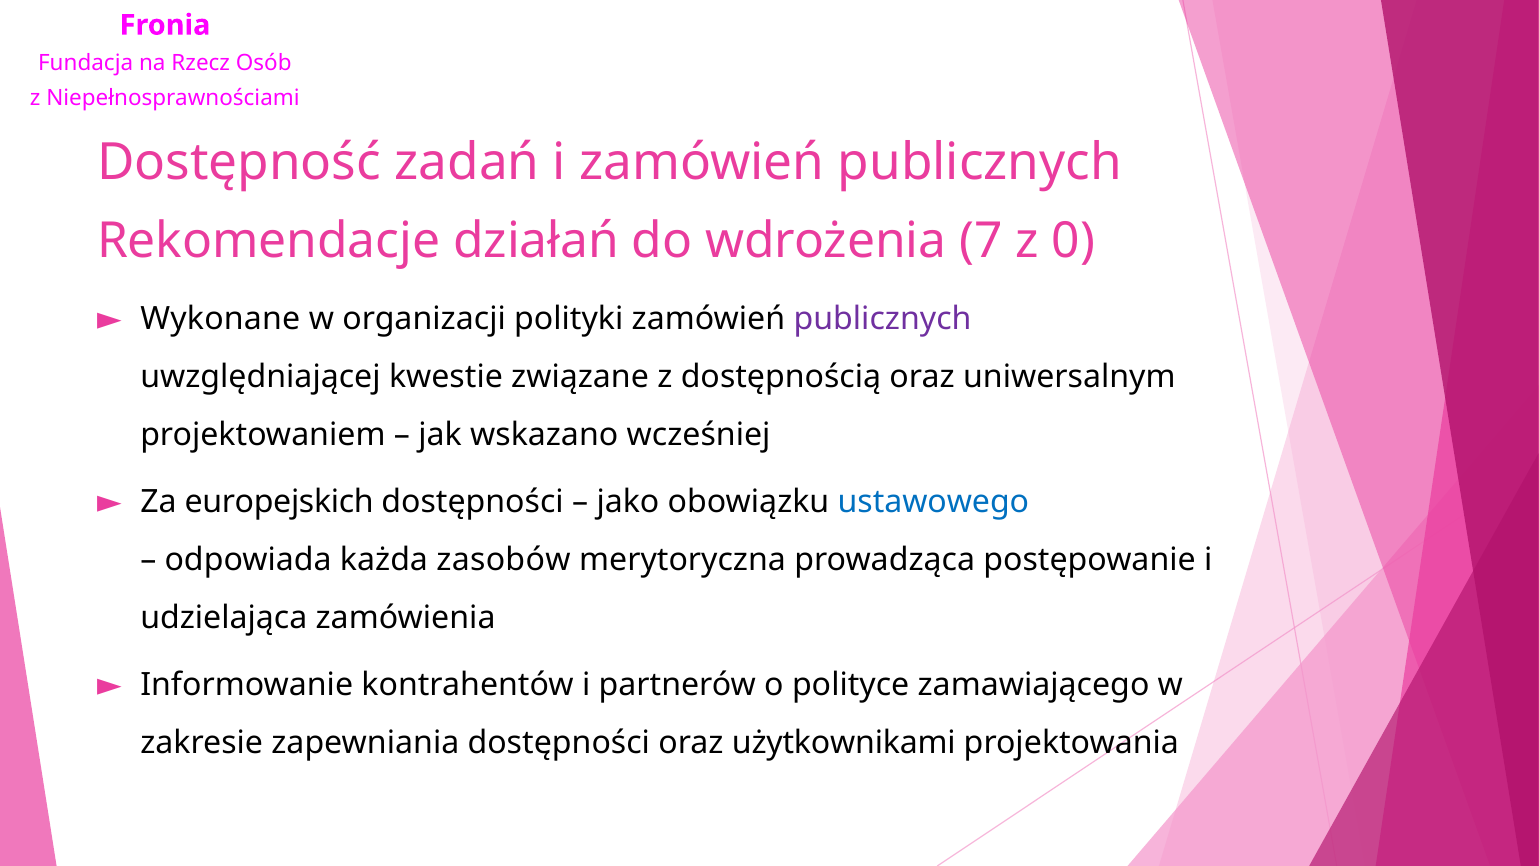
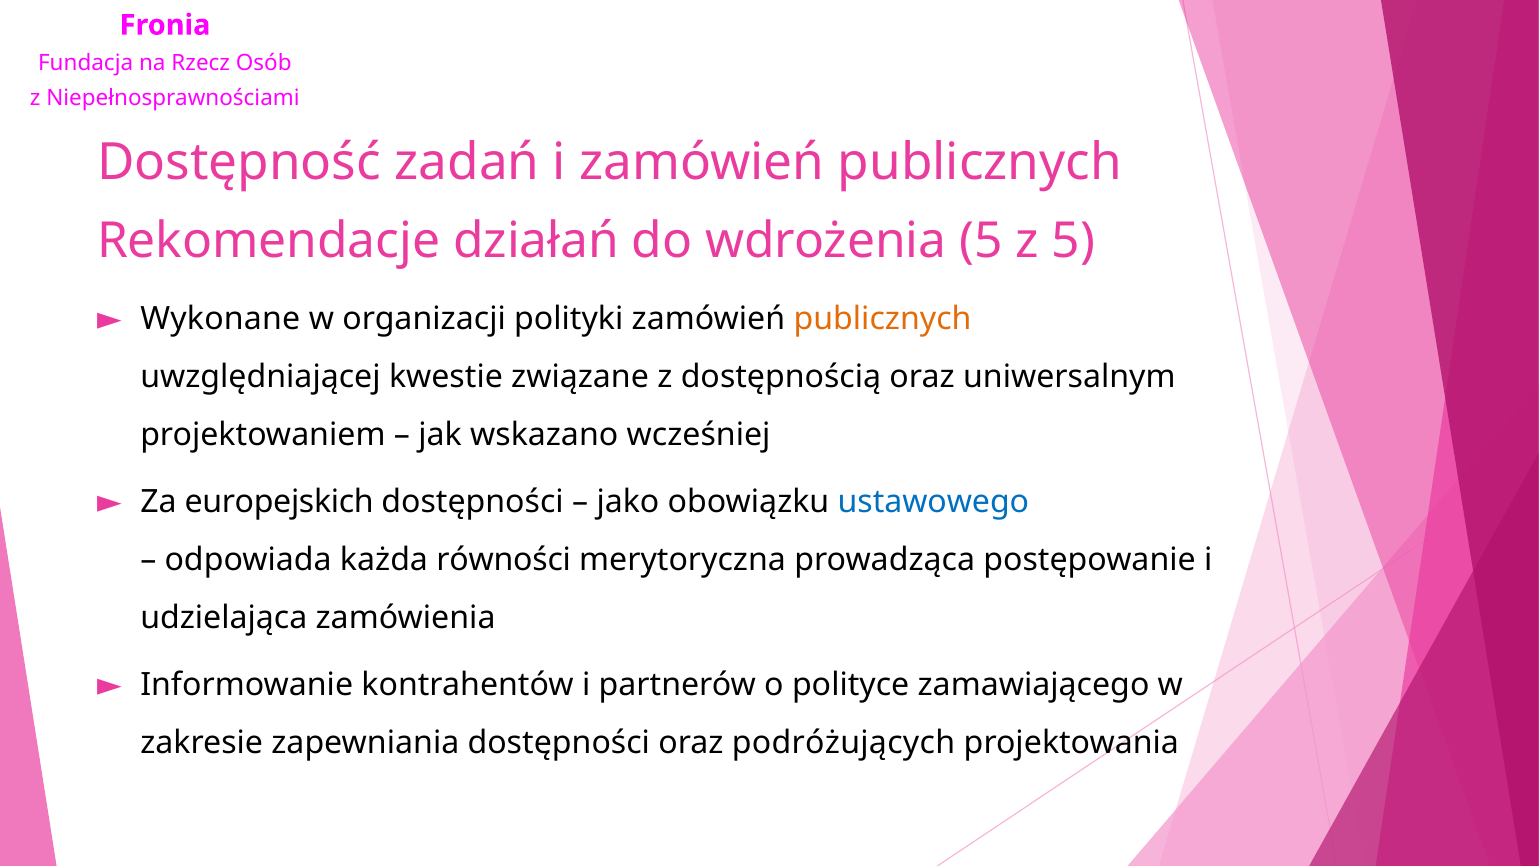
wdrożenia 7: 7 -> 5 (981, 241)
z 0: 0 -> 5 (1073, 241)
publicznych colour: purple -> orange (883, 319)
zasobów: zasobów -> równości (504, 560)
użytkownikami: użytkownikami -> podróżujących (844, 742)
